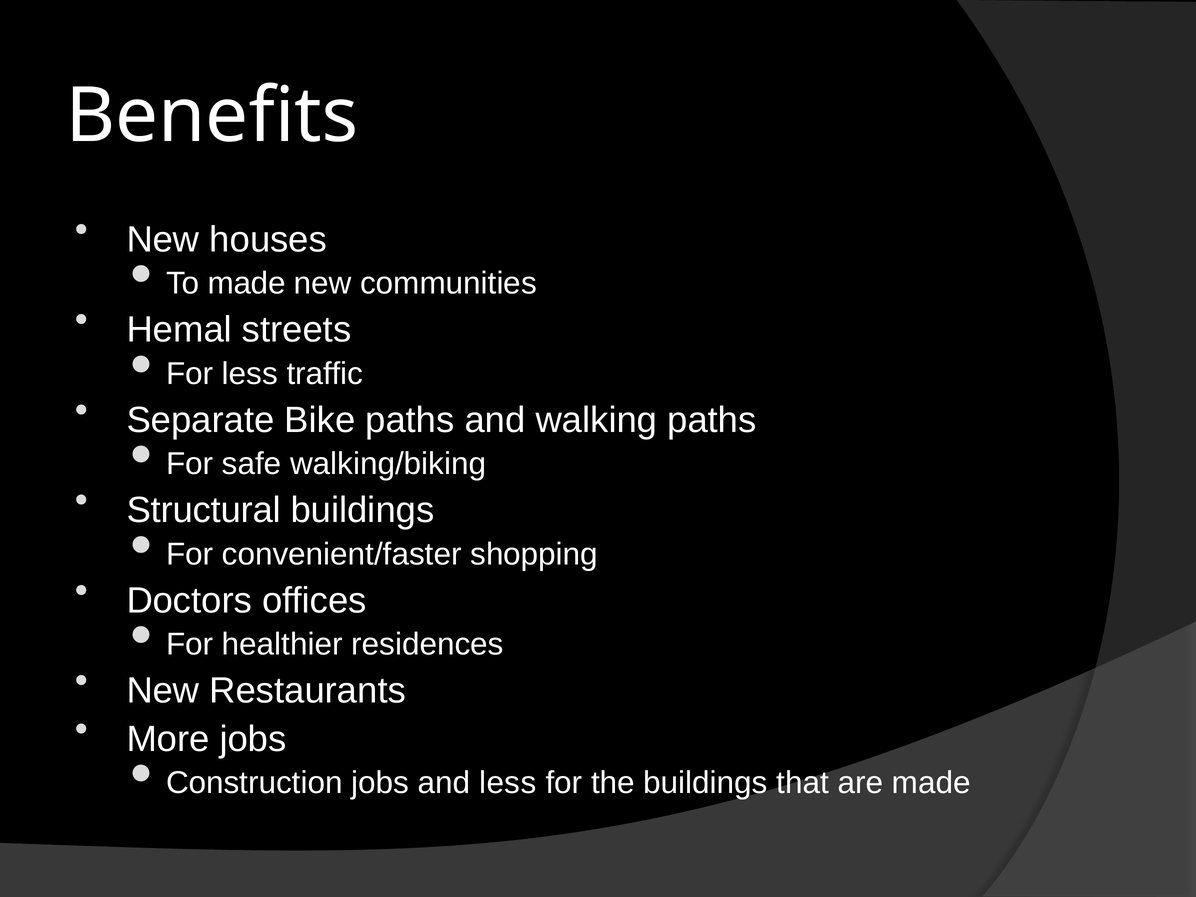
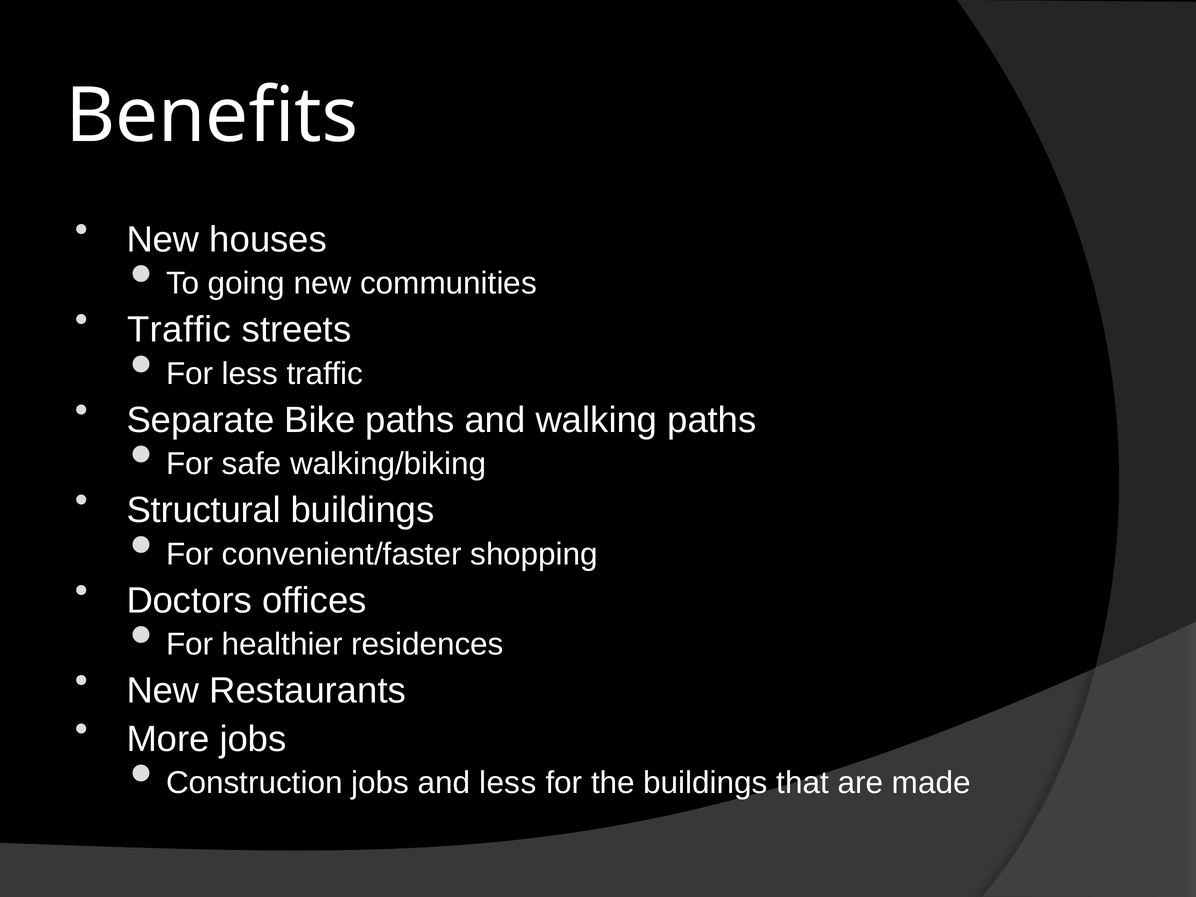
To made: made -> going (246, 284)
Hemal: Hemal -> Traffic (179, 330)
